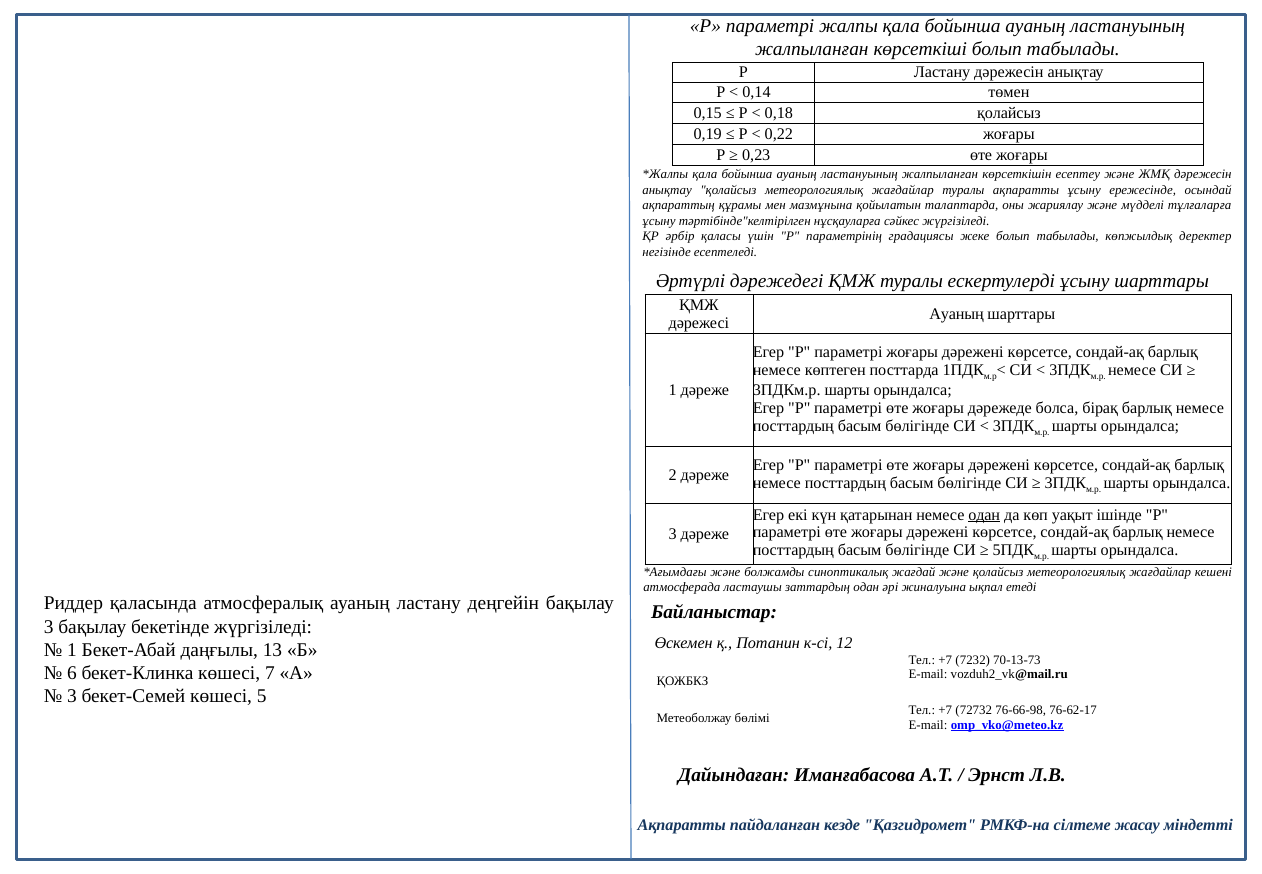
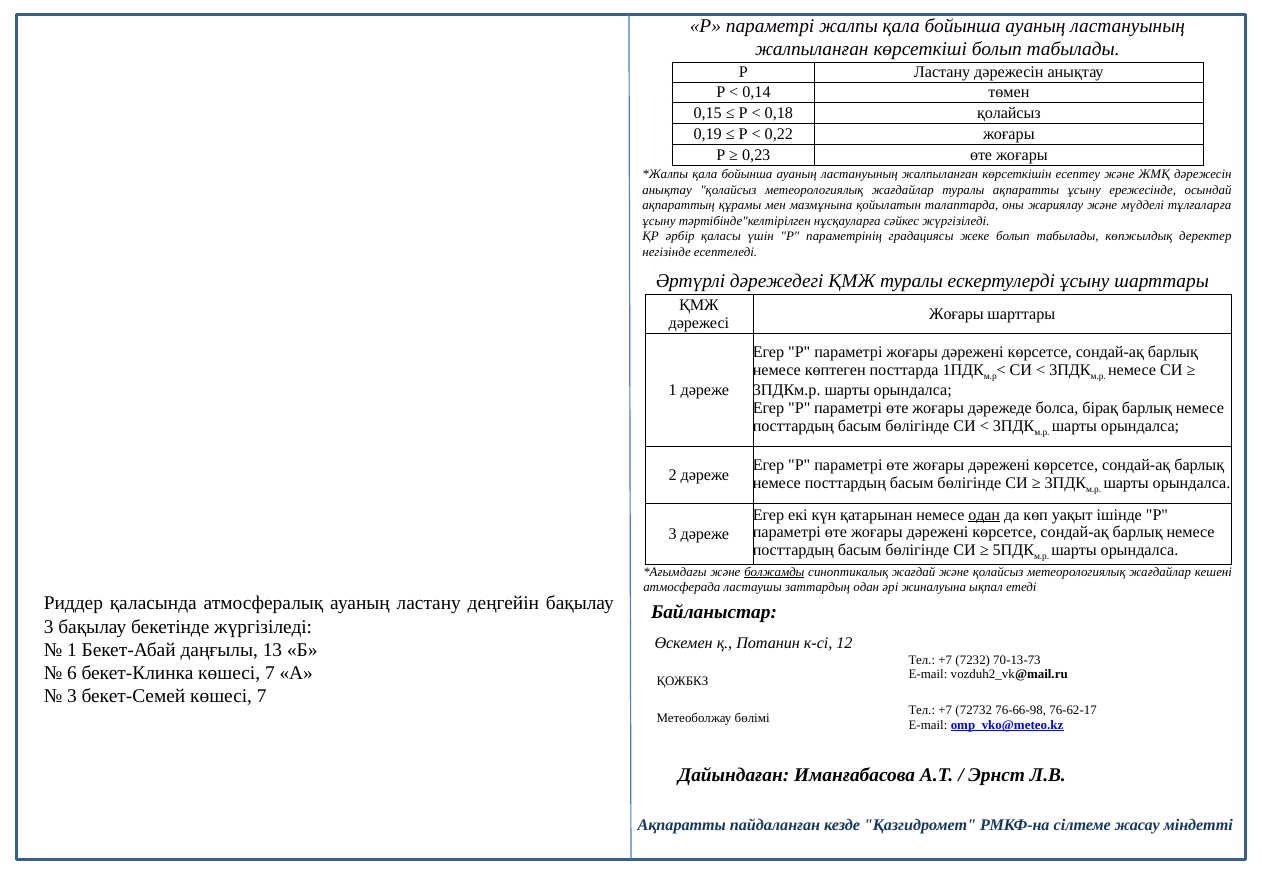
Ауаның: Ауаның -> Жоғары (957, 314)
болжамды underline: none -> present (774, 572)
бекет-Семей көшесі 5: 5 -> 7 (262, 696)
